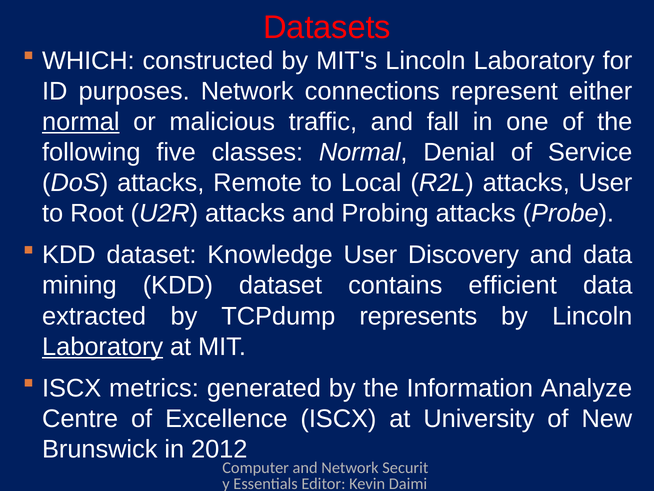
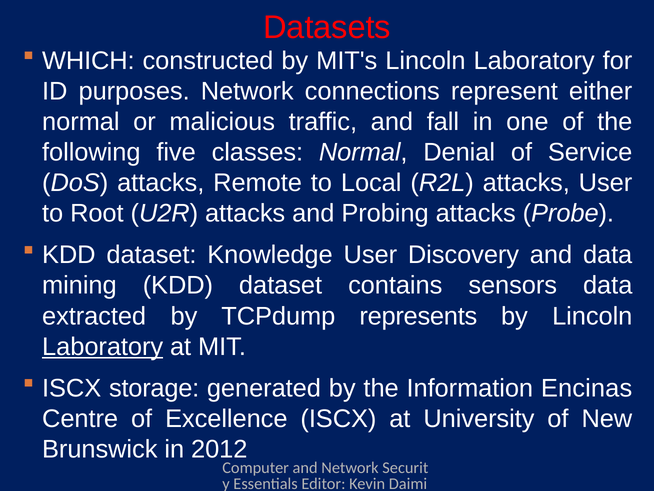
normal underline: present -> none (81, 122)
efficient: efficient -> sensors (513, 285)
metrics: metrics -> storage (154, 388)
Analyze: Analyze -> Encinas (587, 388)
